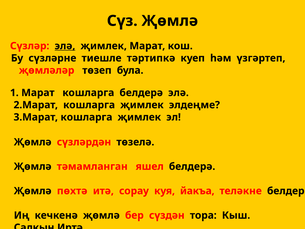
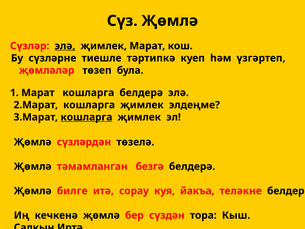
кошларга underline: none -> present (86, 117)
яшел: яшел -> безгә (150, 166)
пөхтә: пөхтә -> билге (72, 191)
